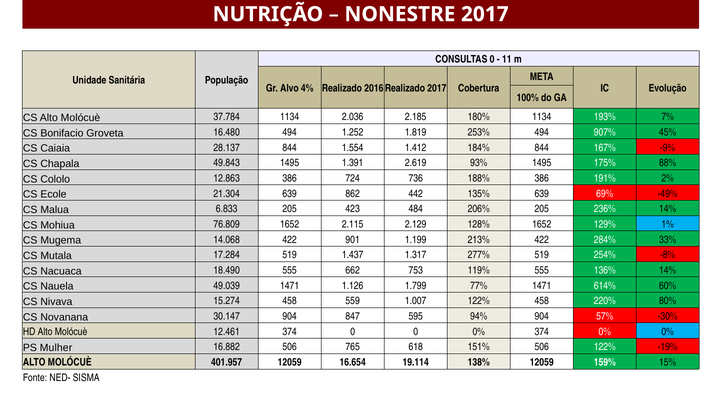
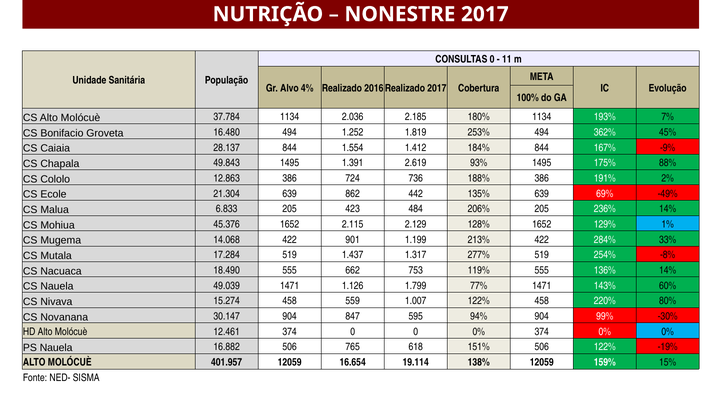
907%: 907% -> 362% (605, 132)
76.809: 76.809 -> 45.376 (227, 224)
614%: 614% -> 143% (605, 286)
57%: 57% -> 99% (605, 317)
PS Mulher: Mulher -> Nauela (56, 348)
